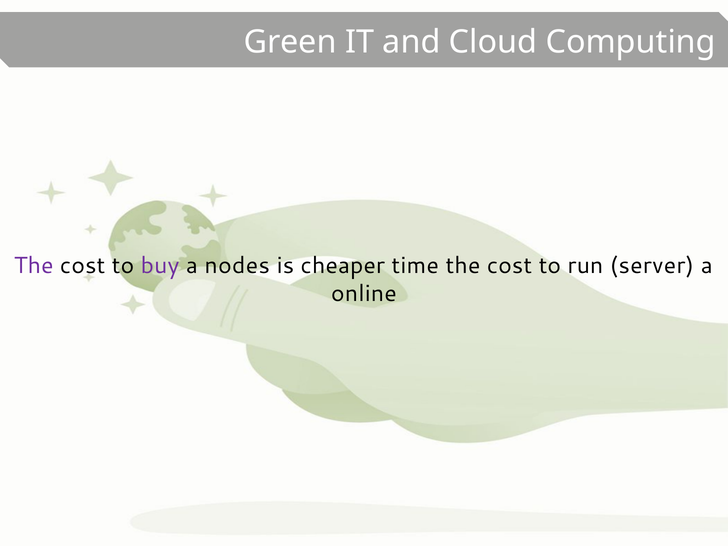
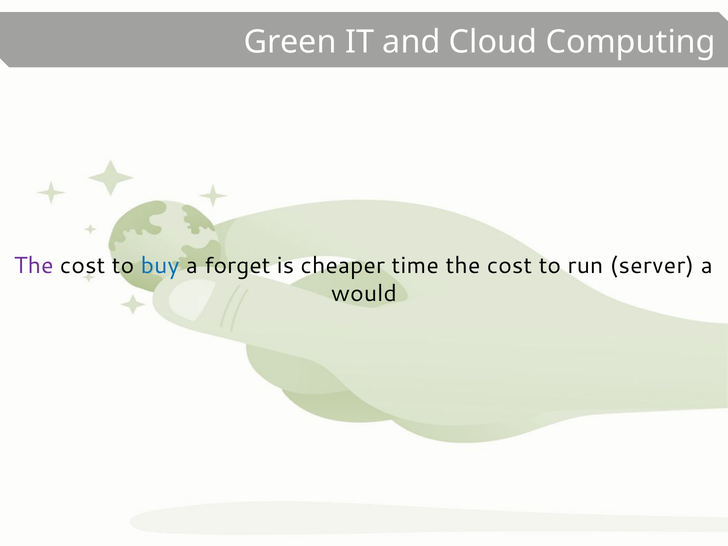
buy colour: purple -> blue (160, 266)
nodes: nodes -> forget (237, 266)
online: online -> would (364, 293)
